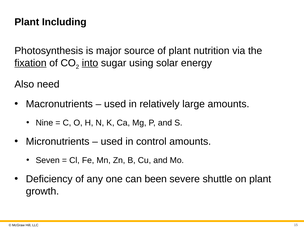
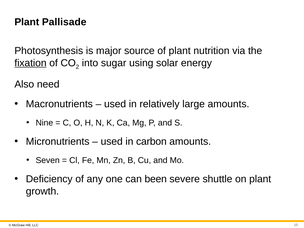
Including: Including -> Pallisade (64, 22)
into underline: present -> none (90, 63)
control: control -> carbon (151, 142)
